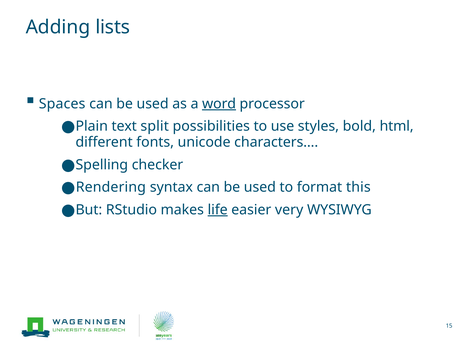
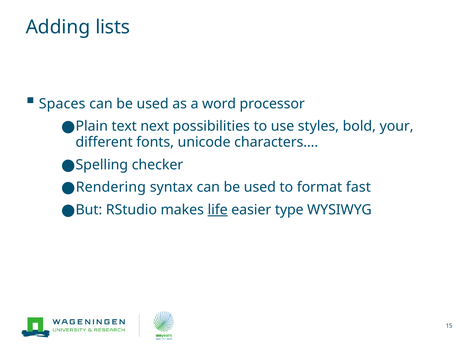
word underline: present -> none (219, 104)
split: split -> next (155, 126)
html: html -> your (397, 126)
this: this -> fast (358, 187)
very: very -> type (289, 209)
